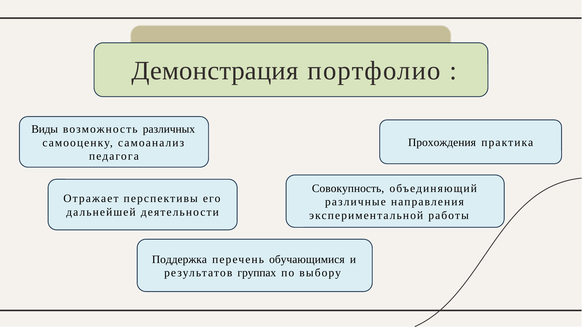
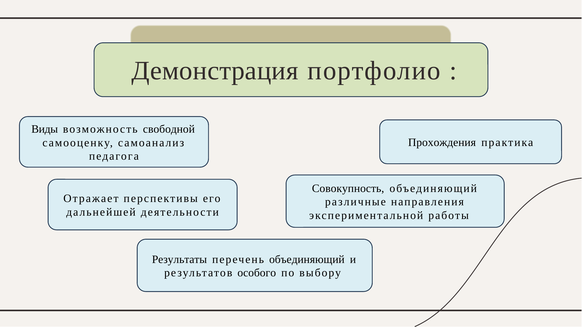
различных: различных -> свободной (169, 129)
Поддержка: Поддержка -> Результаты (179, 260)
перечень обучающимися: обучающимися -> объединяющий (307, 260)
группах: группах -> особого (257, 273)
